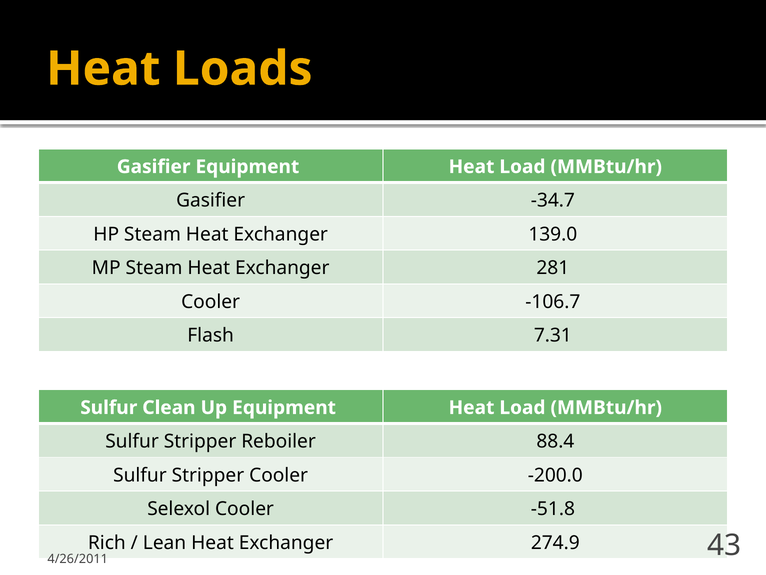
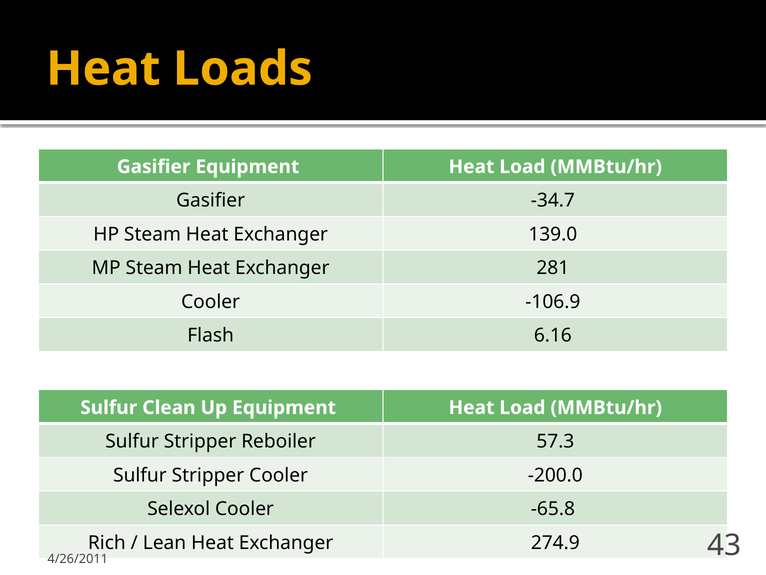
-106.7: -106.7 -> -106.9 (553, 302)
7.31: 7.31 -> 6.16 (553, 335)
88.4: 88.4 -> 57.3 (555, 441)
-51.8: -51.8 -> -65.8 (553, 509)
